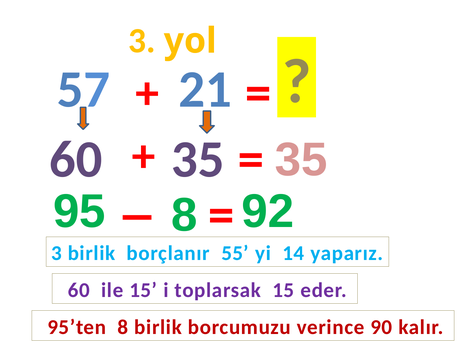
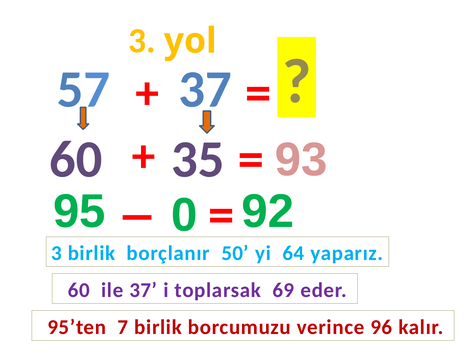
21: 21 -> 37 (205, 89)
35 35: 35 -> 93 (301, 160)
95 8: 8 -> 0 (184, 215)
55: 55 -> 50 (235, 253)
14: 14 -> 64 (293, 253)
ile 15: 15 -> 37 (143, 290)
toplarsak 15: 15 -> 69 (283, 290)
95’ten 8: 8 -> 7 (123, 327)
90: 90 -> 96 (381, 327)
